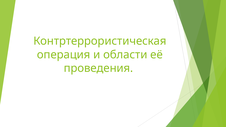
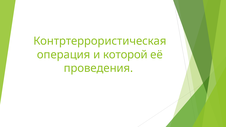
области: области -> которой (125, 55)
